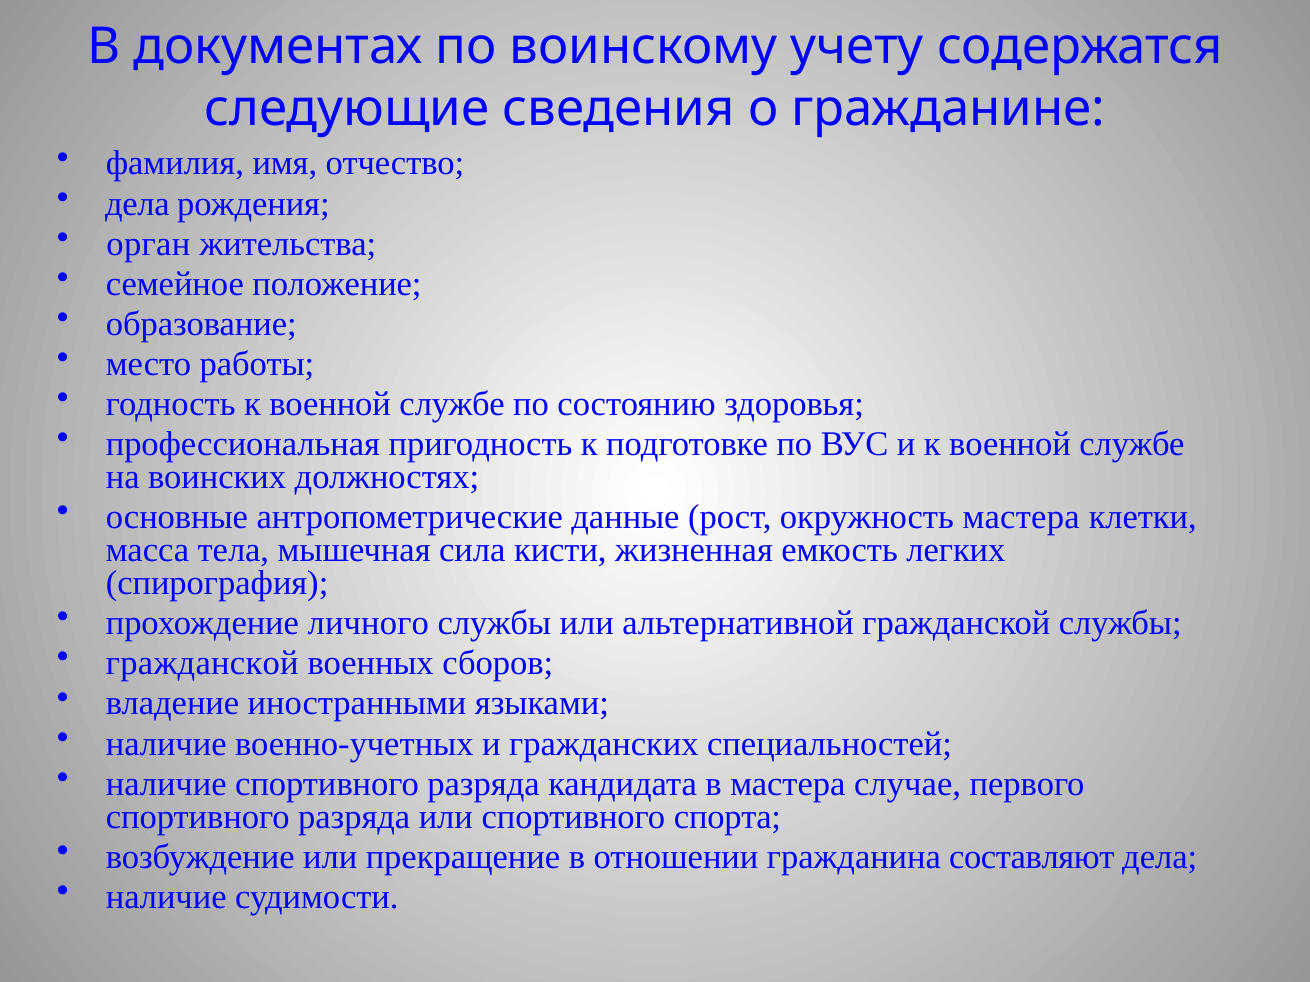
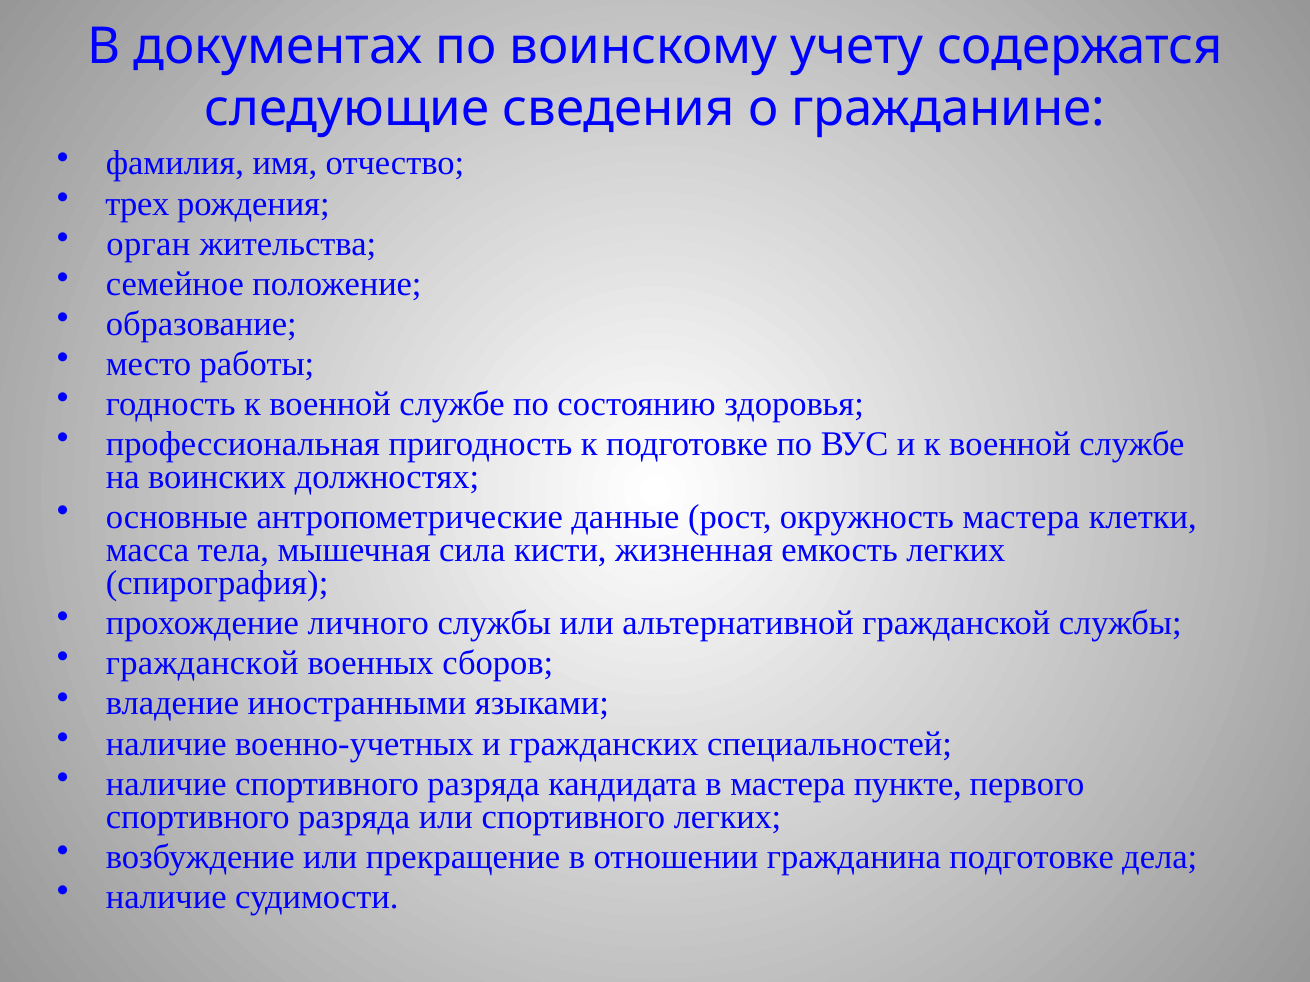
дела: дела -> трех (137, 204)
случае: случае -> пункте (908, 784)
спортивного спорта: спорта -> легких (728, 817)
гражданина составляют: составляют -> подготовке (1032, 857)
